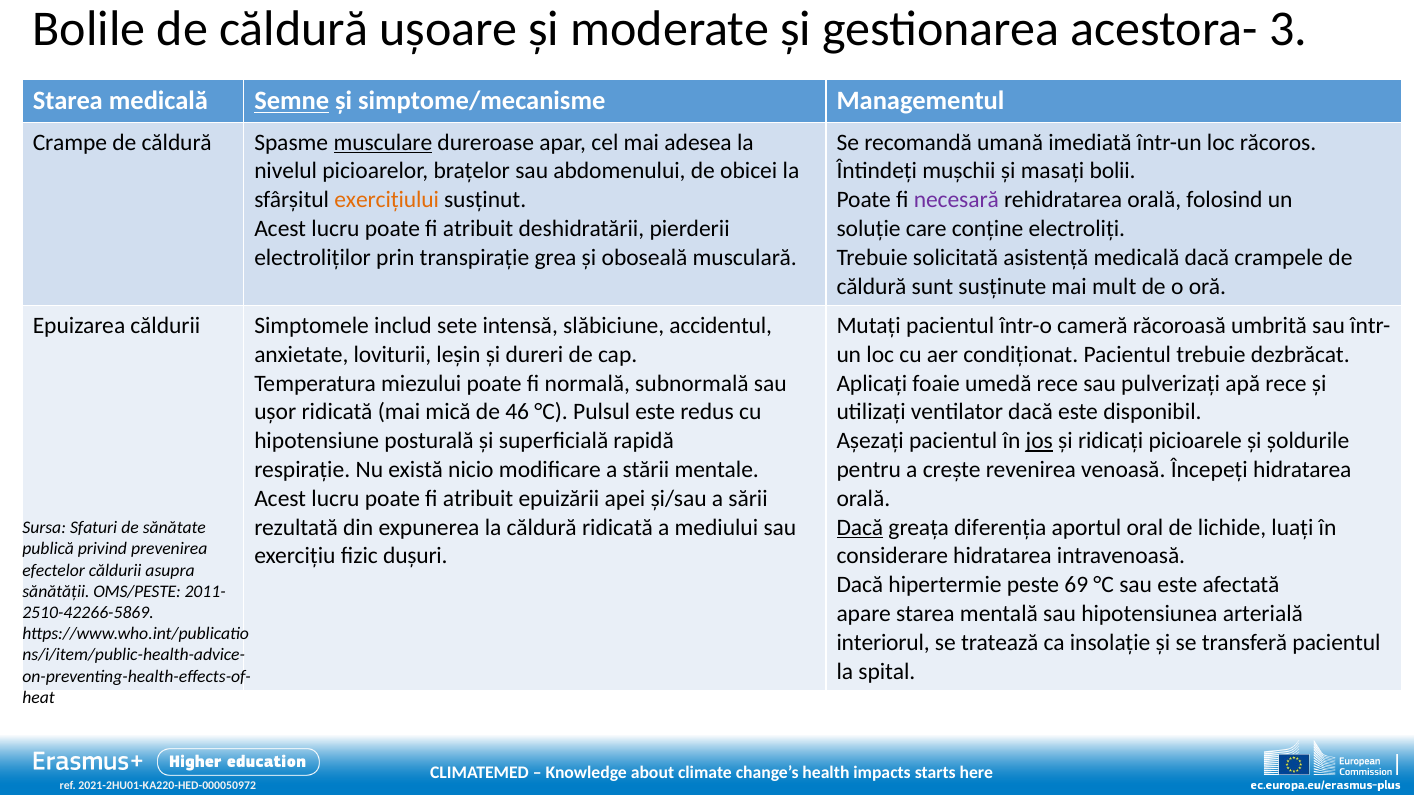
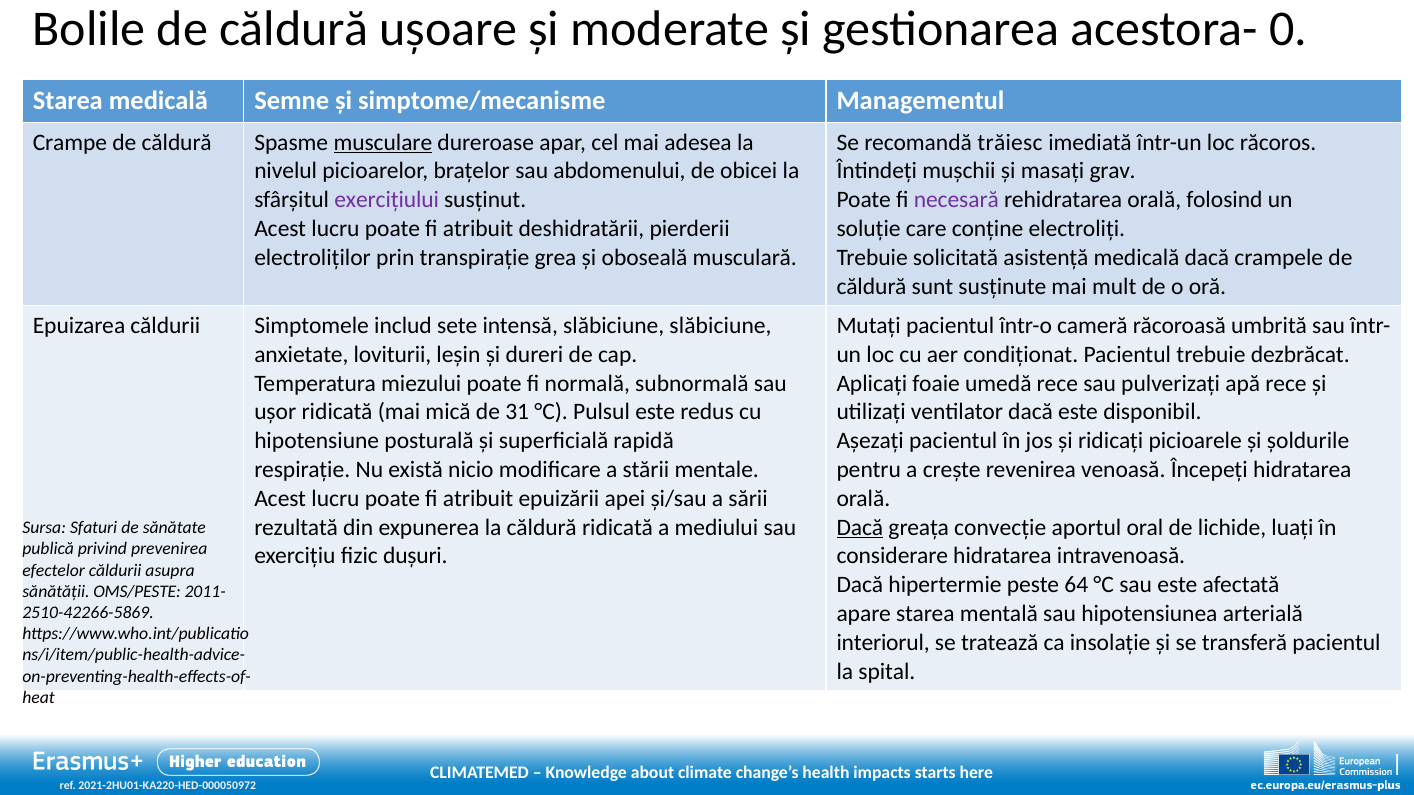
3: 3 -> 0 (1288, 29)
Semne underline: present -> none (292, 101)
umană: umană -> trăiesc (1010, 142)
bolii: bolii -> grav (1113, 171)
exercițiului colour: orange -> purple (387, 200)
slăbiciune accidentul: accidentul -> slăbiciune (721, 326)
46: 46 -> 31 (517, 412)
jos underline: present -> none (1039, 441)
diferenția: diferenția -> convecție (1000, 528)
69: 69 -> 64 (1076, 585)
